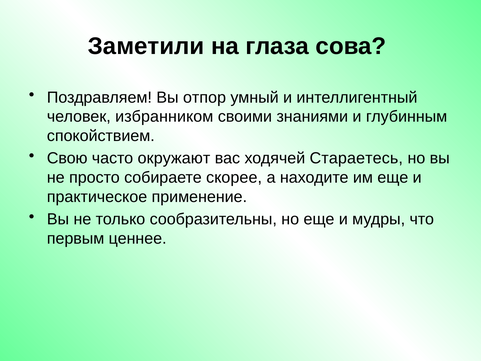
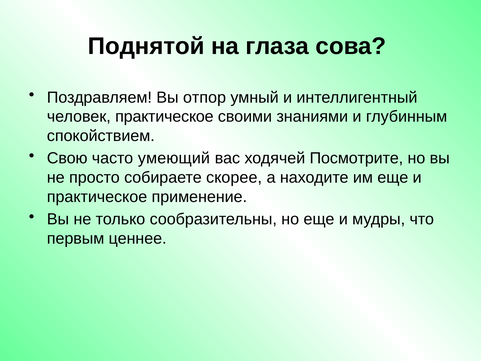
Заметили: Заметили -> Поднятой (146, 46)
человек избранником: избранником -> практическое (164, 117)
окружают: окружают -> умеющий (174, 158)
Стараетесь: Стараетесь -> Посмотрите (356, 158)
